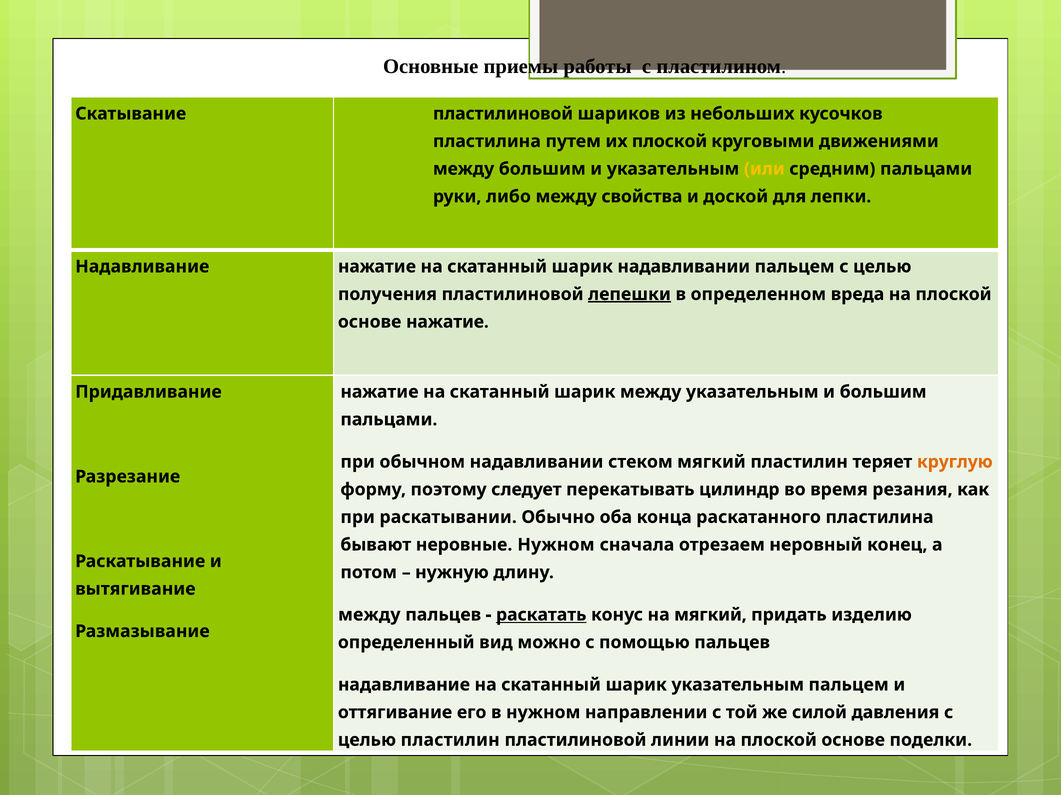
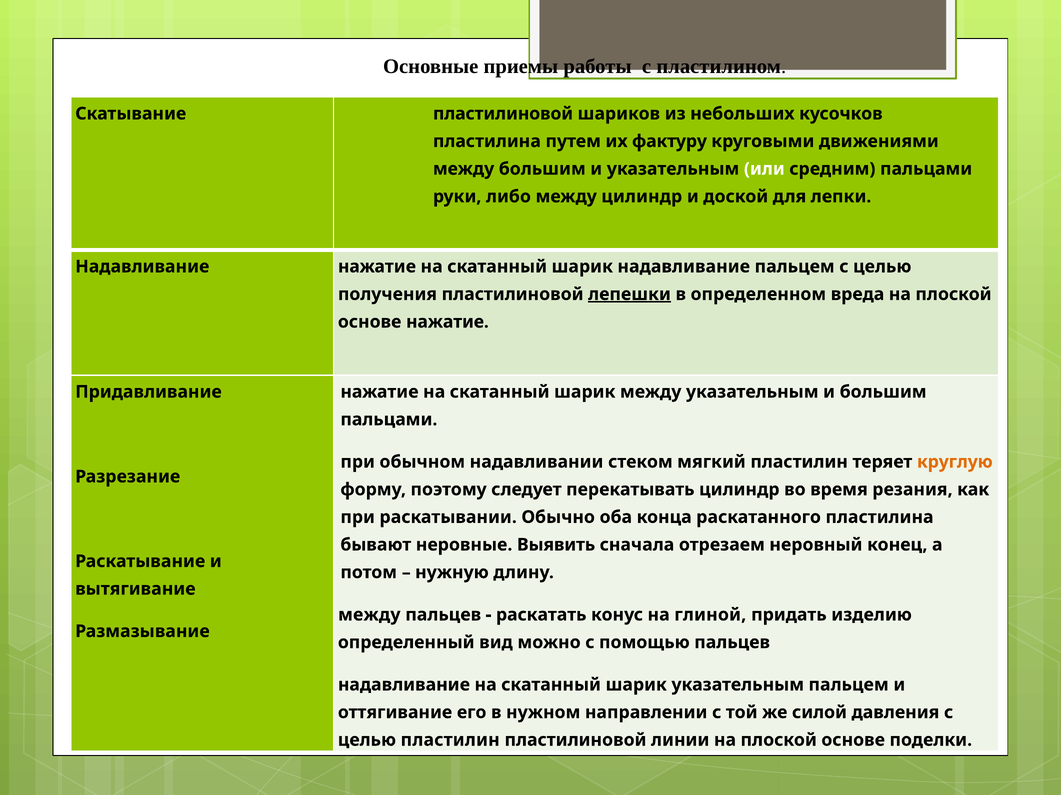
их плоской: плоской -> фактуру (669, 141)
или colour: yellow -> white (764, 169)
между свойства: свойства -> цилиндр (642, 197)
шарик надавливании: надавливании -> надавливание (684, 267)
неровные Нужном: Нужном -> Выявить (556, 545)
раскатать underline: present -> none (541, 615)
на мягкий: мягкий -> глиной (710, 615)
